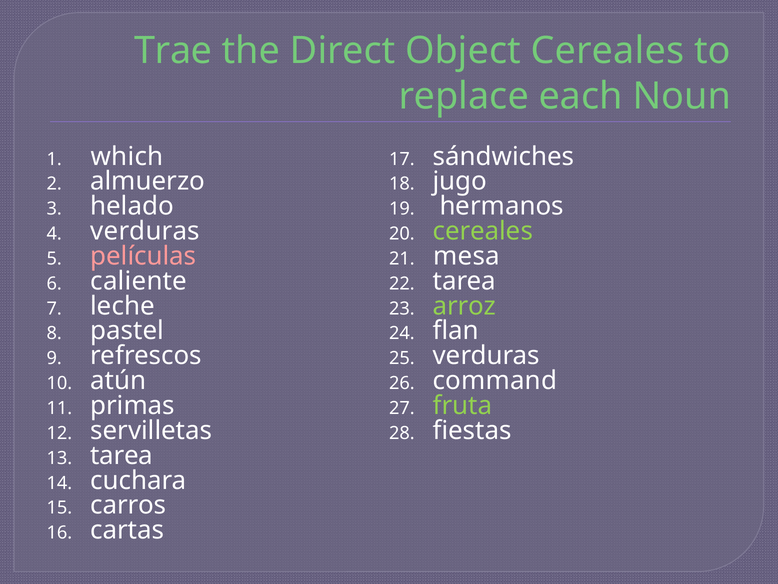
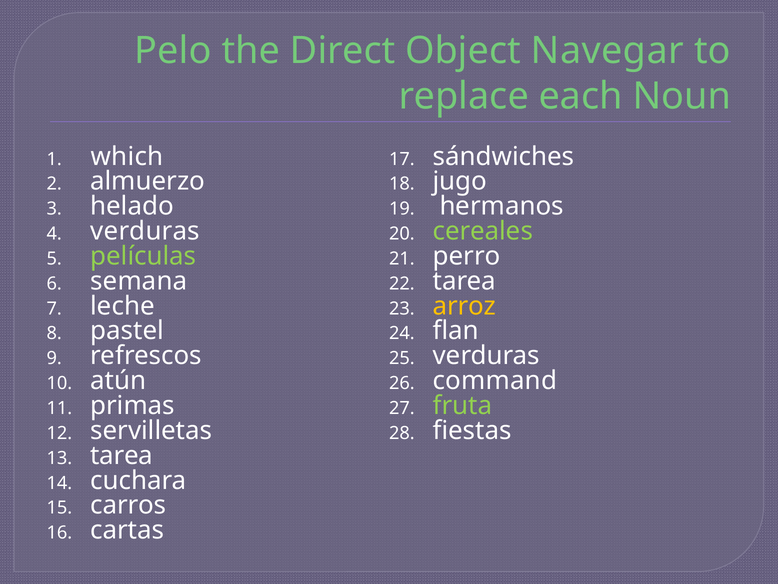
Trae: Trae -> Pelo (173, 51)
Object Cereales: Cereales -> Navegar (607, 51)
películas colour: pink -> light green (143, 256)
mesa: mesa -> perro (467, 256)
caliente: caliente -> semana (139, 281)
arroz colour: light green -> yellow (464, 306)
